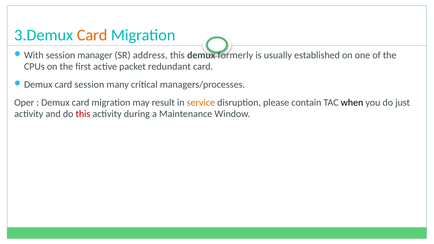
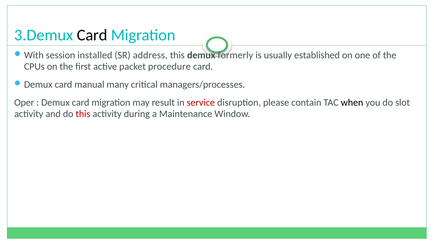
Card colour: orange -> black (92, 35)
manager: manager -> installed (95, 55)
redundant: redundant -> procedure (169, 67)
card session: session -> manual (89, 85)
service colour: orange -> red (201, 103)
just: just -> slot (403, 103)
